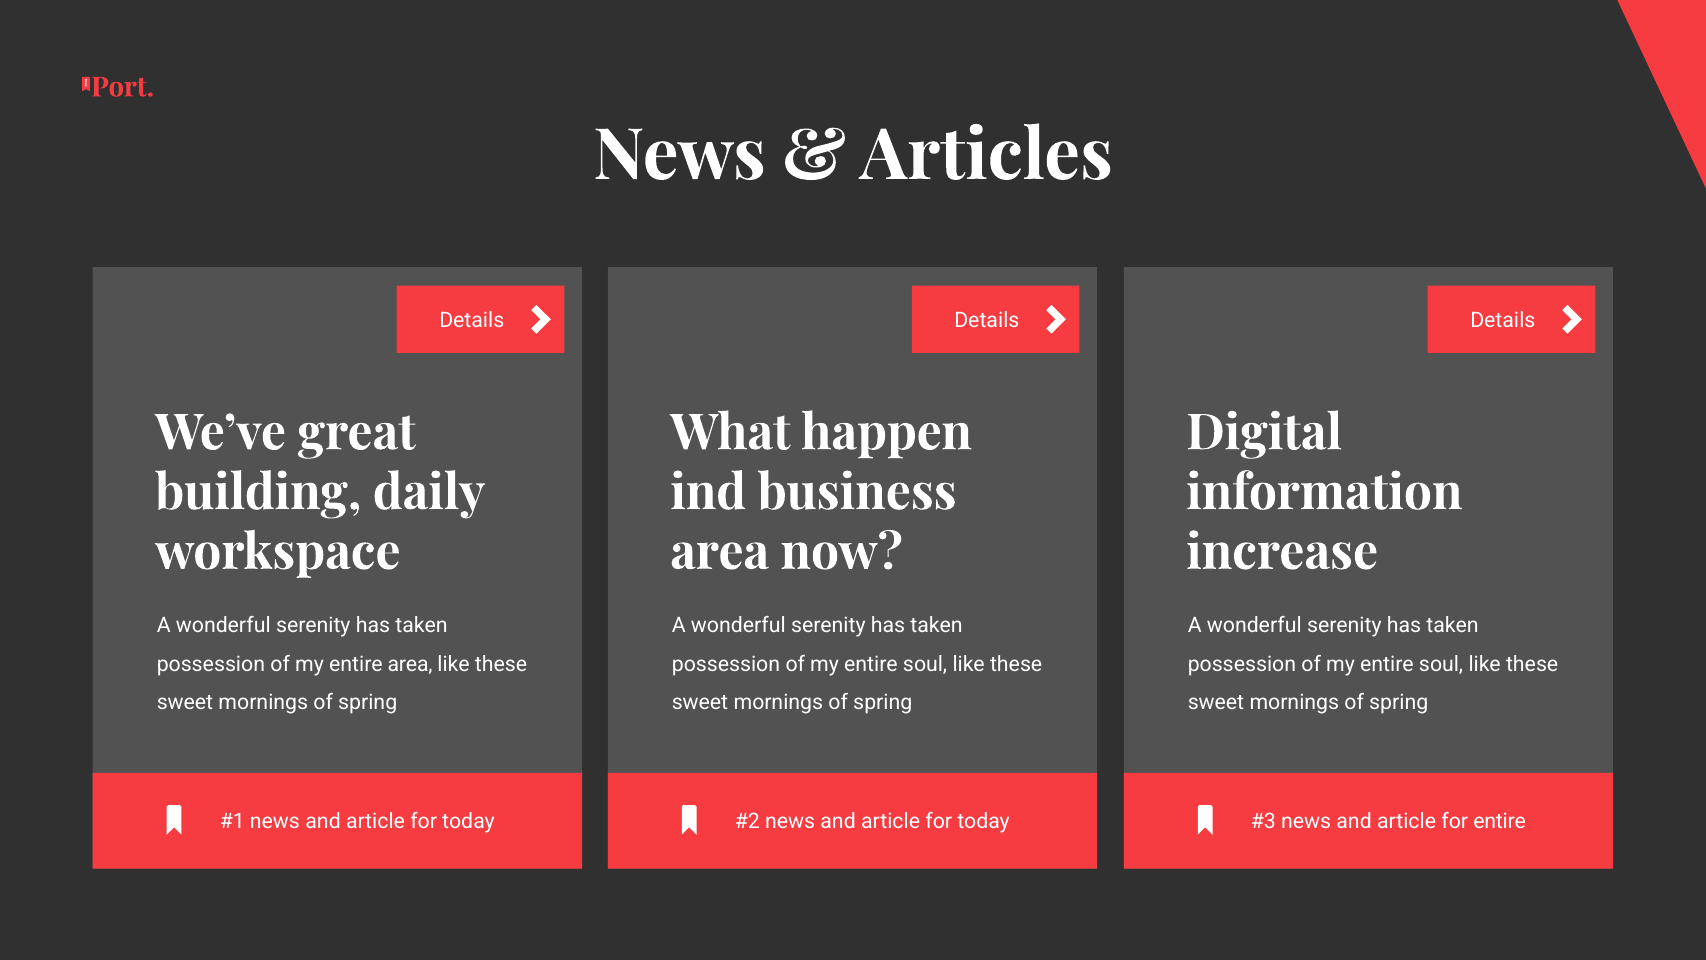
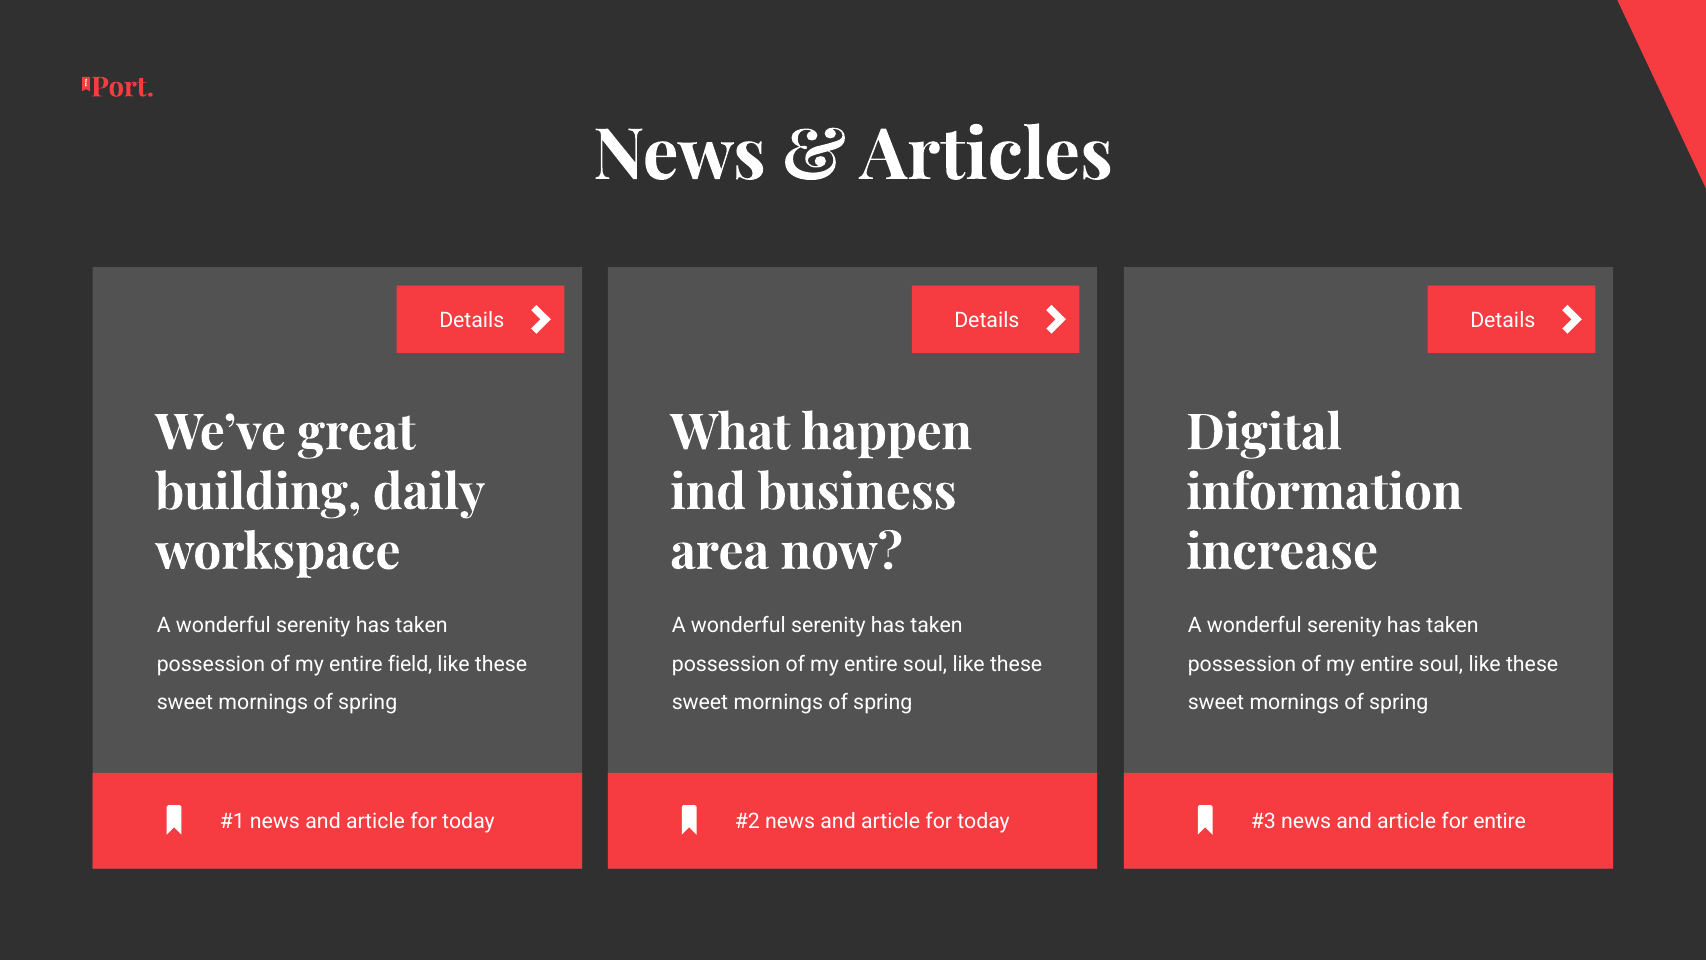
entire area: area -> field (410, 664)
